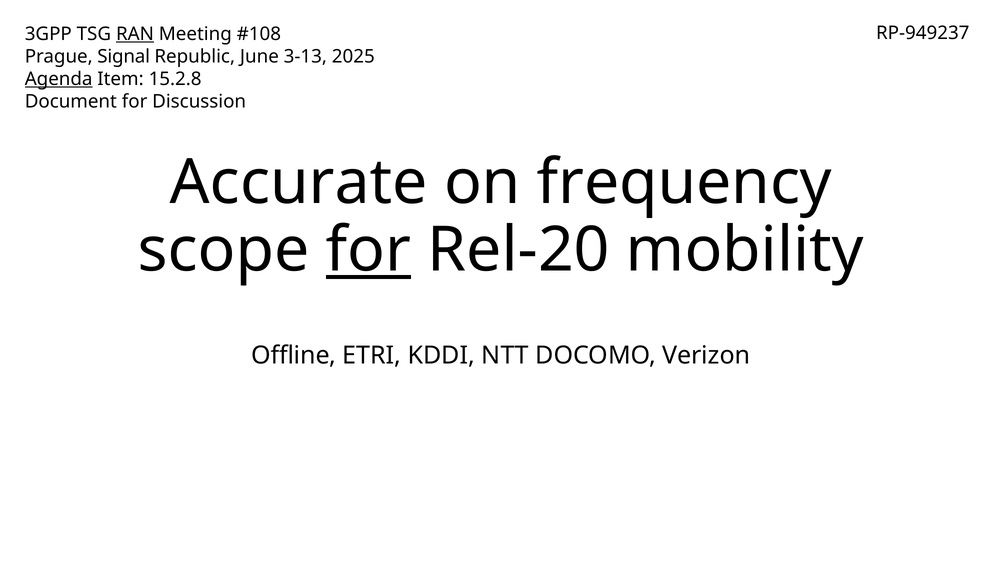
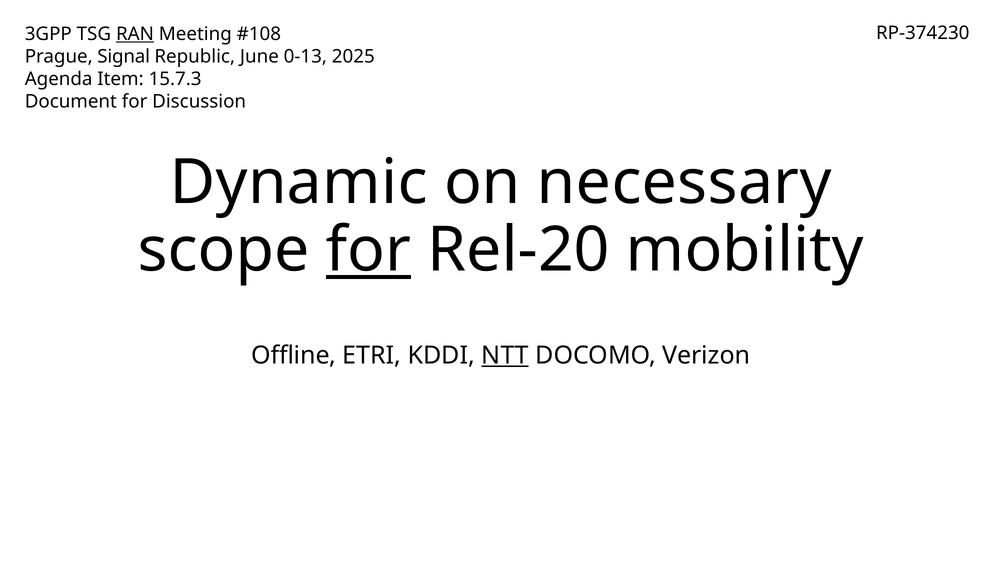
RP-949237: RP-949237 -> RP-374230 (923, 33)
3-13: 3-13 -> 0-13 (305, 57)
Agenda underline: present -> none (59, 79)
15.2.8: 15.2.8 -> 15.7.3 (175, 79)
Accurate: Accurate -> Dynamic (299, 183)
frequency: frequency -> necessary (684, 183)
NTT underline: none -> present (505, 356)
